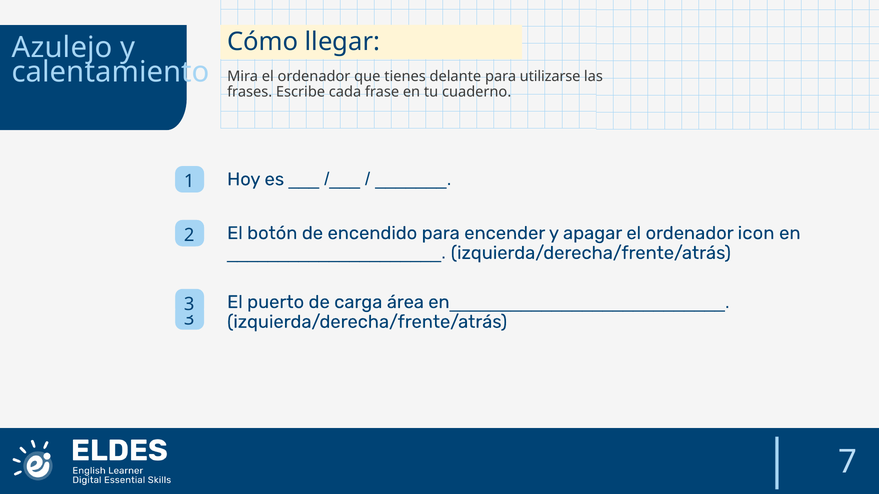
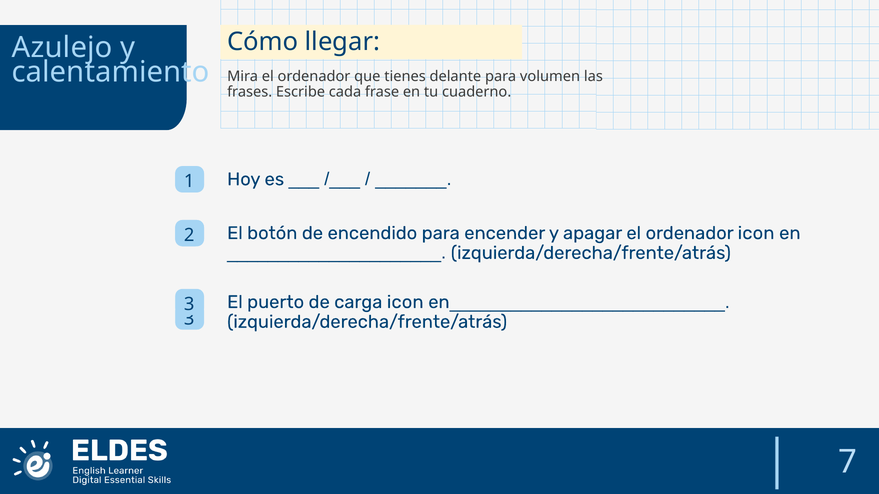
utilizarse: utilizarse -> volumen (550, 76)
carga área: área -> icon (405, 302)
